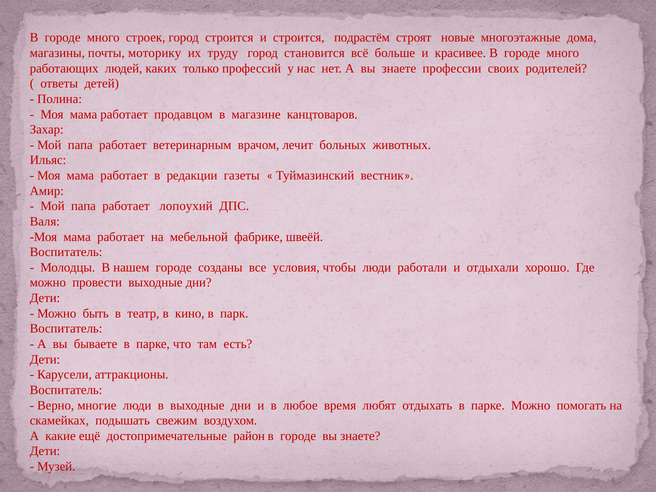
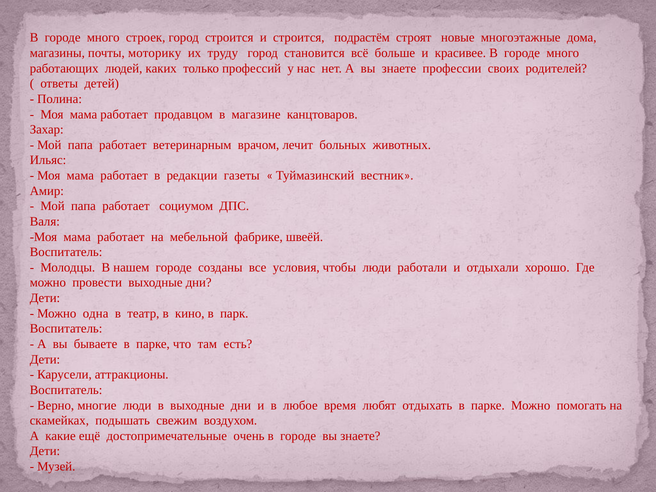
лопоухий: лопоухий -> социумом (186, 206)
быть: быть -> одна (96, 313)
район: район -> очень (249, 436)
